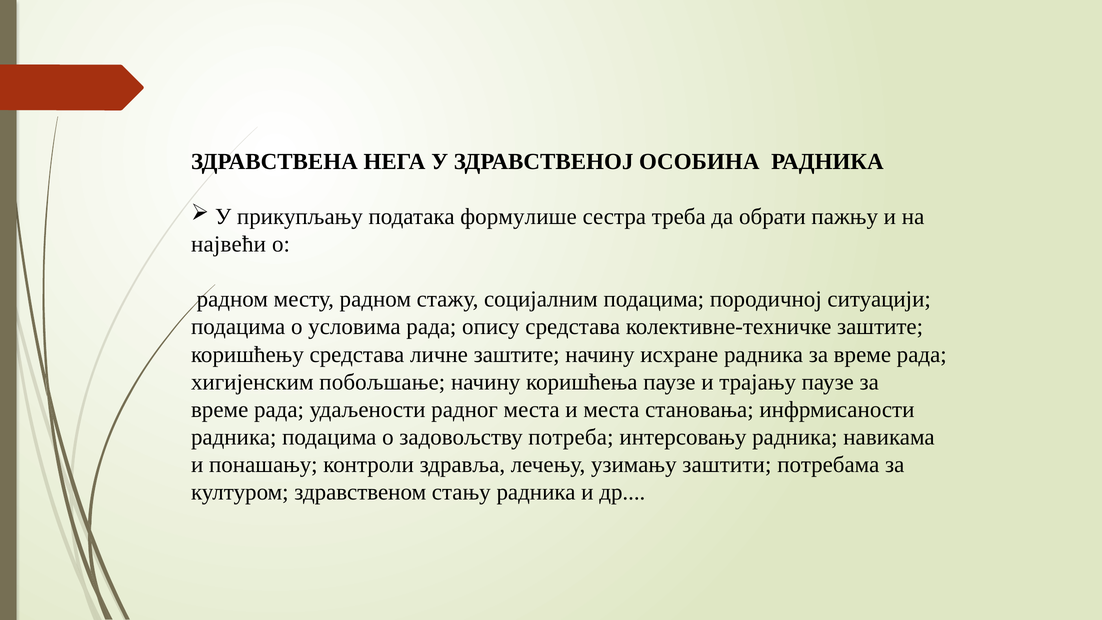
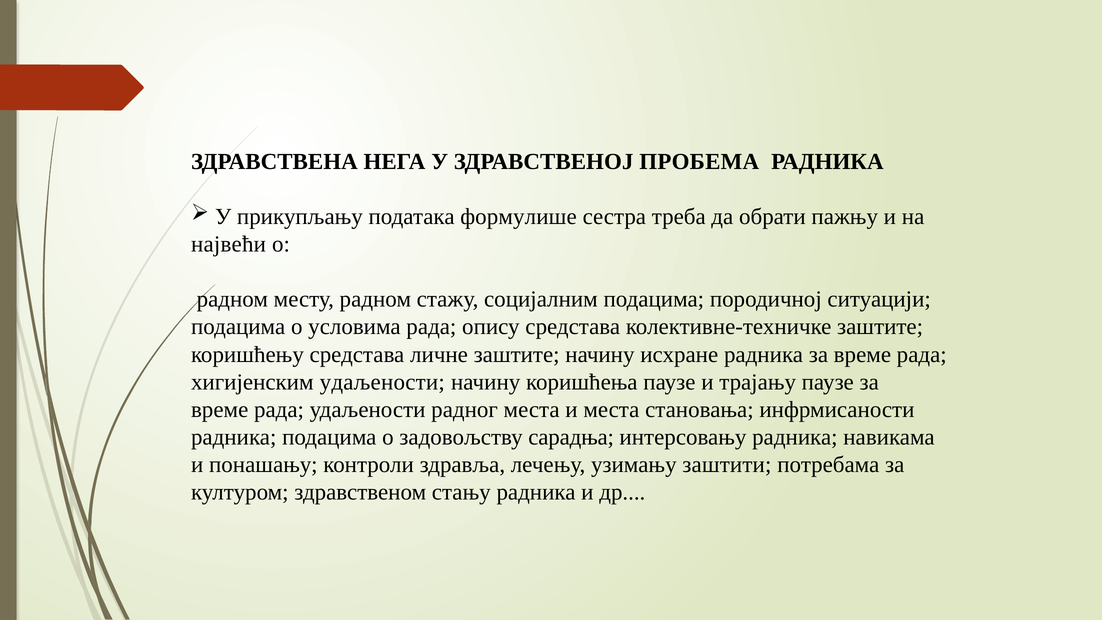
ОСОБИНА: ОСОБИНА -> ПРОБЕМА (699, 161)
хигијенским побољшање: побољшање -> удаљености (382, 382)
потреба: потреба -> сарадња (571, 437)
